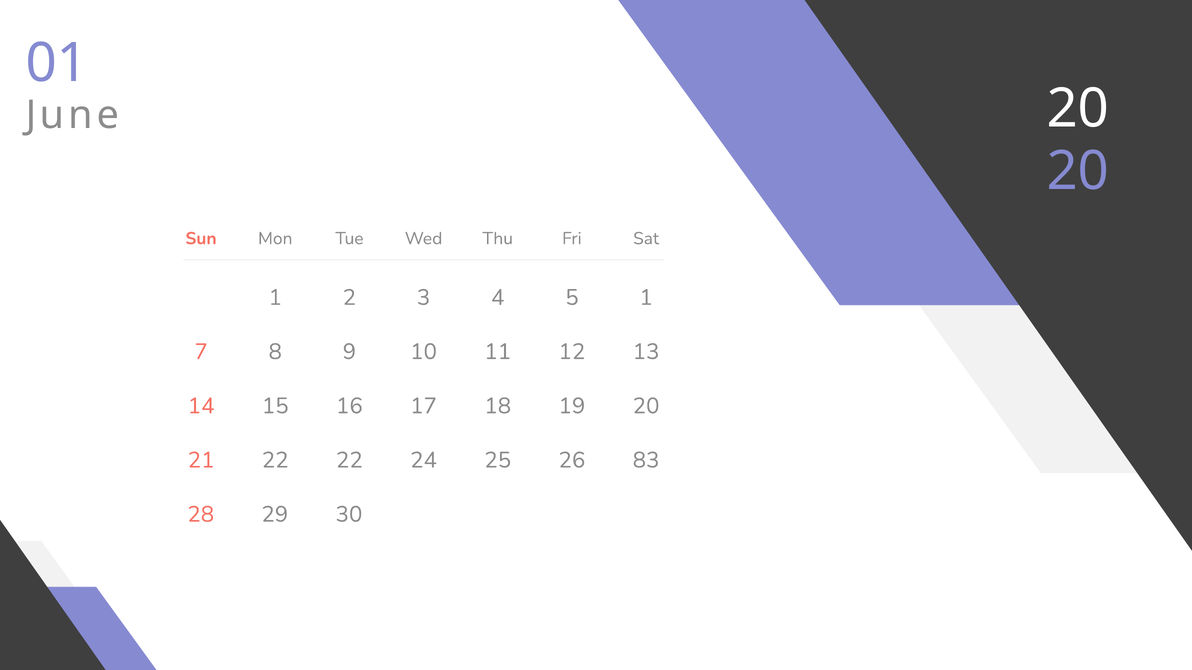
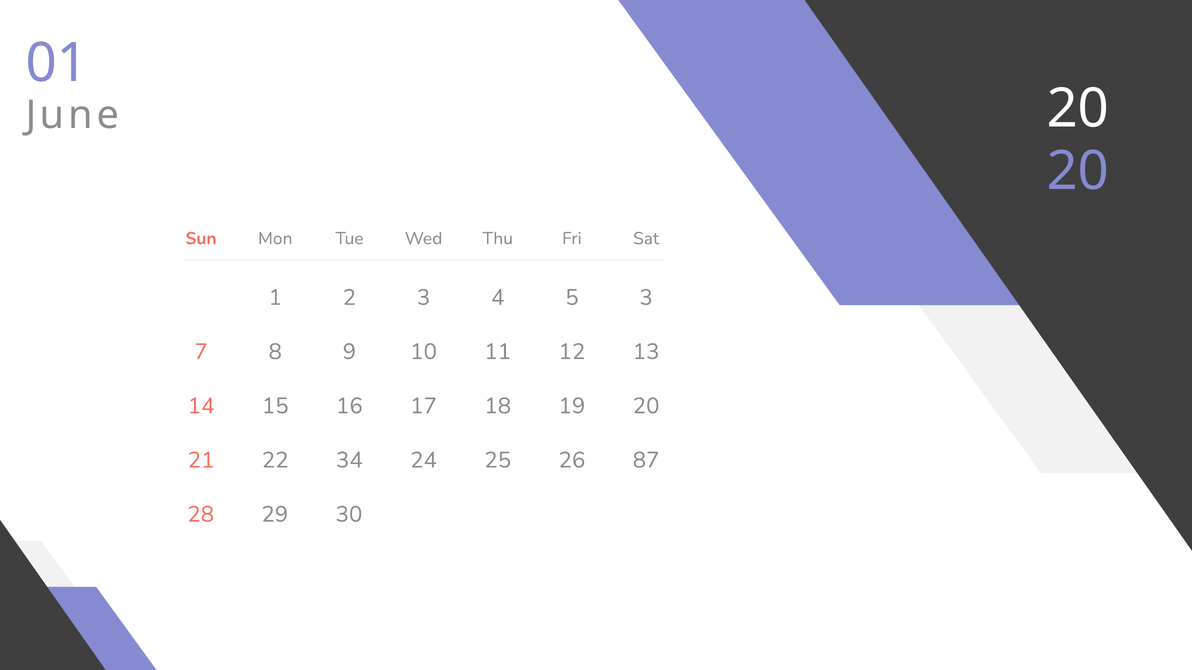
5 1: 1 -> 3 (646, 298)
22 22: 22 -> 34 (349, 460)
83: 83 -> 87 (646, 460)
